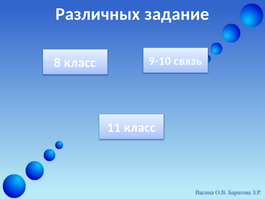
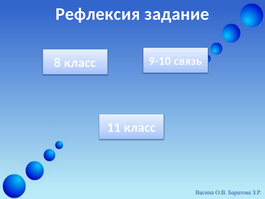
Различных: Различных -> Рефлексия (98, 14)
